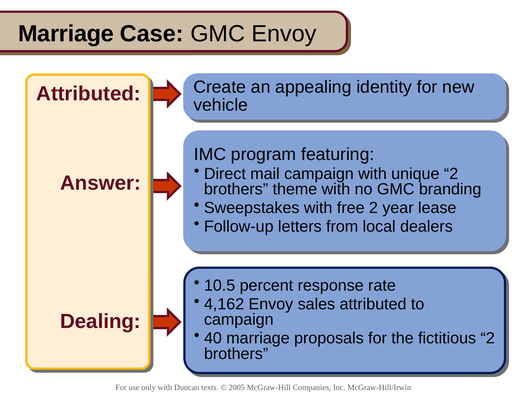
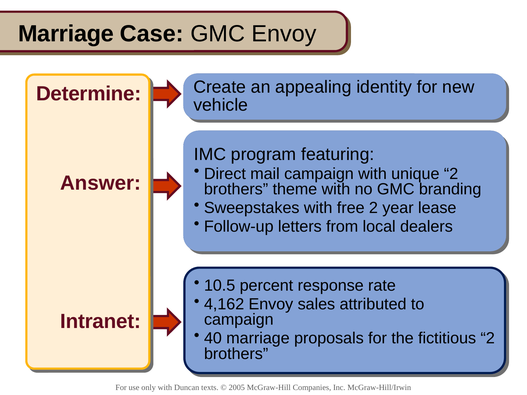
Attributed: Attributed -> Determine (89, 94)
Dealing: Dealing -> Intranet (101, 322)
